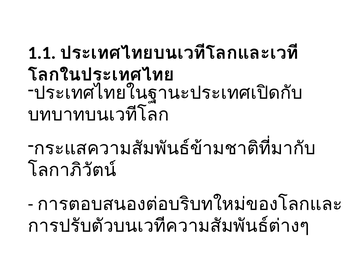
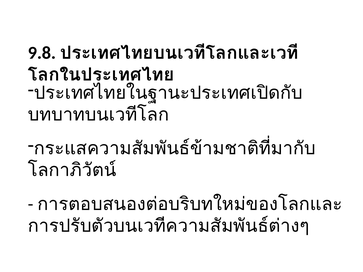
1.1: 1.1 -> 9.8 (42, 53)
